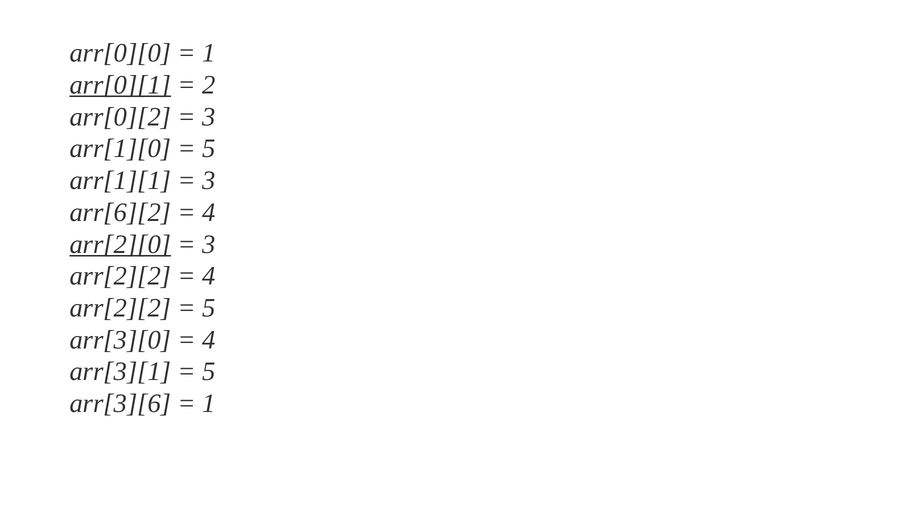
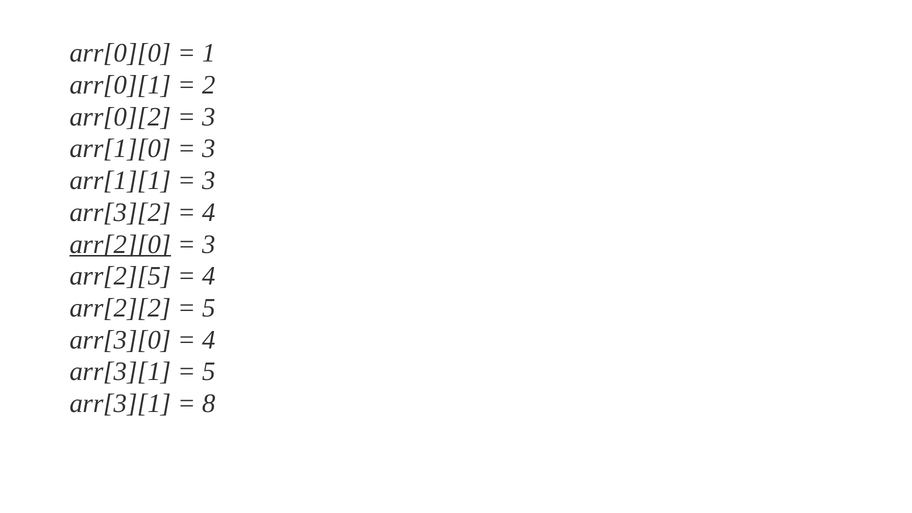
arr[0][1 underline: present -> none (120, 85)
5: 5 -> 3 (209, 149)
arr[6][2: arr[6][2 -> arr[3][2 (120, 212)
arr[2][2: arr[2][2 -> arr[2][5 (120, 276)
arr[3][6: arr[3][6 -> arr[3][1 (120, 404)
1: 1 -> 8 (209, 404)
